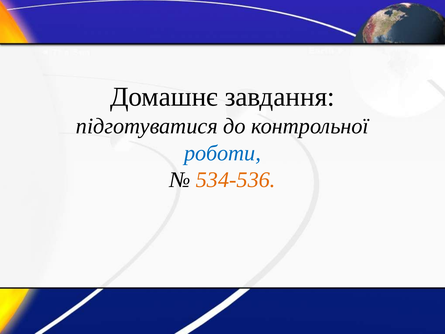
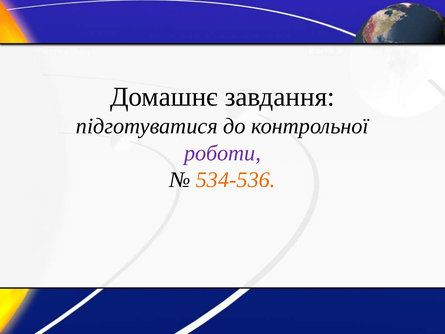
роботи colour: blue -> purple (223, 153)
